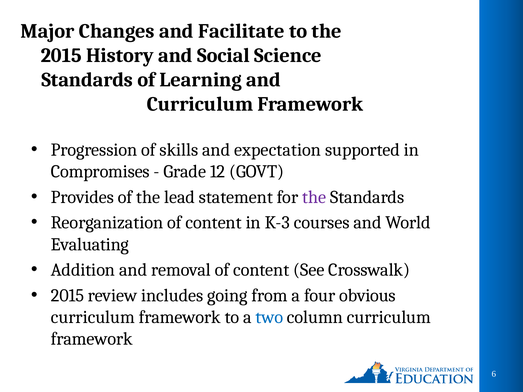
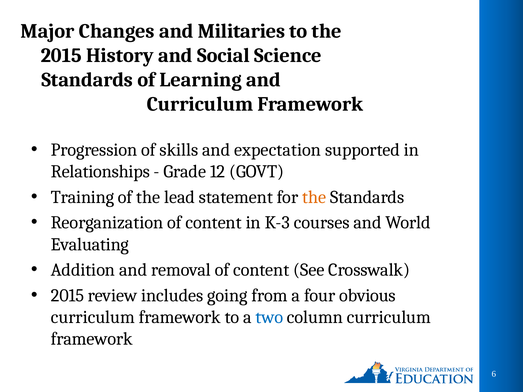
Facilitate: Facilitate -> Militaries (242, 31)
Compromises: Compromises -> Relationships (100, 172)
Provides: Provides -> Training (82, 197)
the colour: purple -> orange (314, 197)
